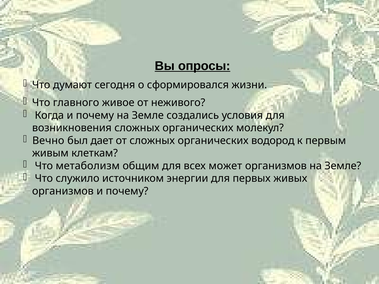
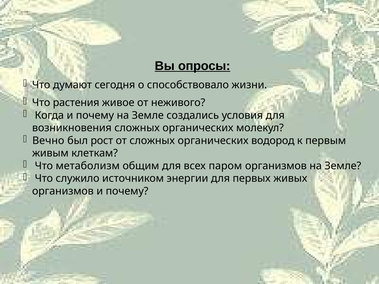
сформировался: сформировался -> способствовало (188, 85)
главного: главного -> растения (76, 103)
дает: дает -> рост (102, 141)
может: может -> паром (225, 166)
